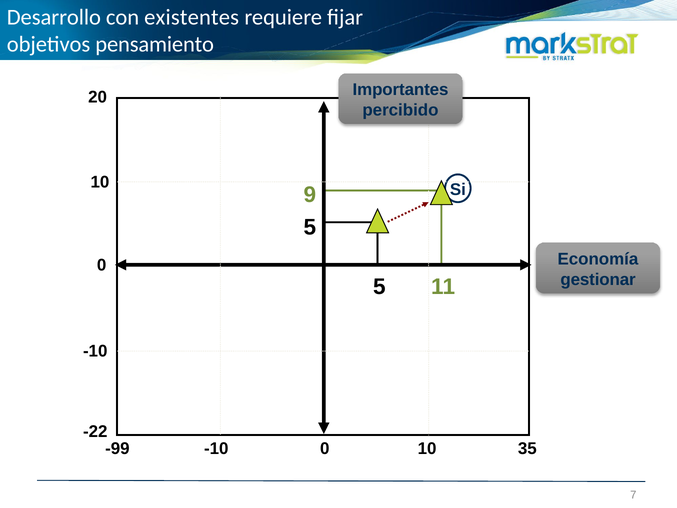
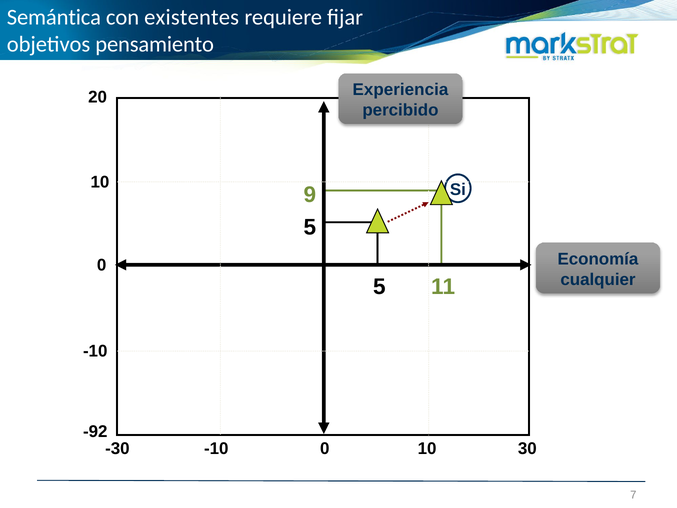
Desarrollo: Desarrollo -> Semántica (54, 17)
Importantes: Importantes -> Experiencia (400, 90)
gestionar: gestionar -> cualquier (598, 279)
-22: -22 -> -92 (95, 432)
-99: -99 -> -30 (117, 449)
35: 35 -> 30 (527, 449)
